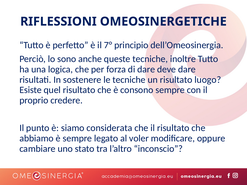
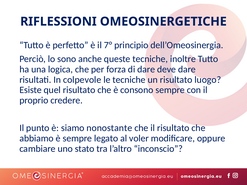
sostenere: sostenere -> colpevole (82, 80)
considerata: considerata -> nonostante (109, 128)
